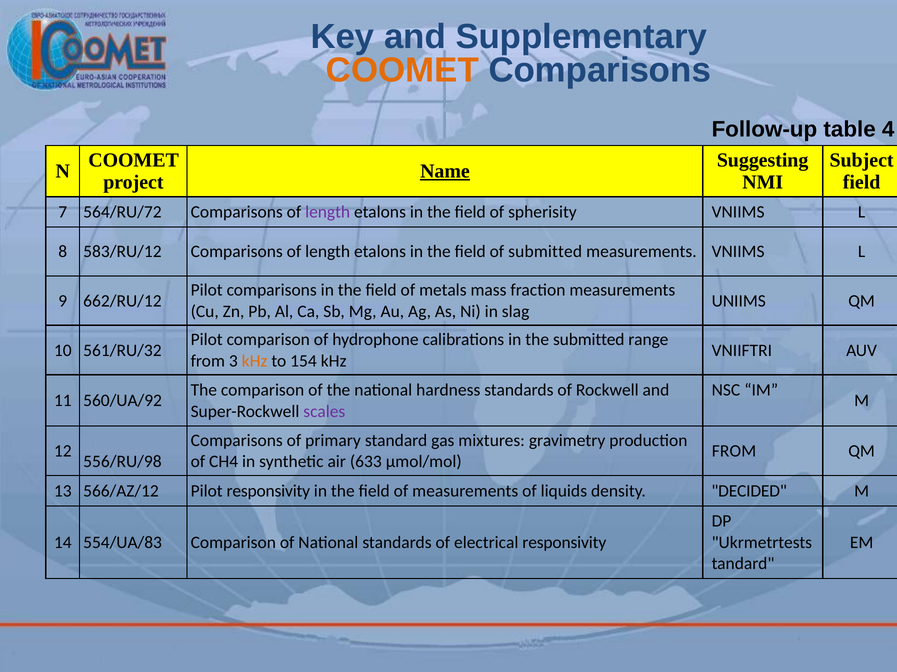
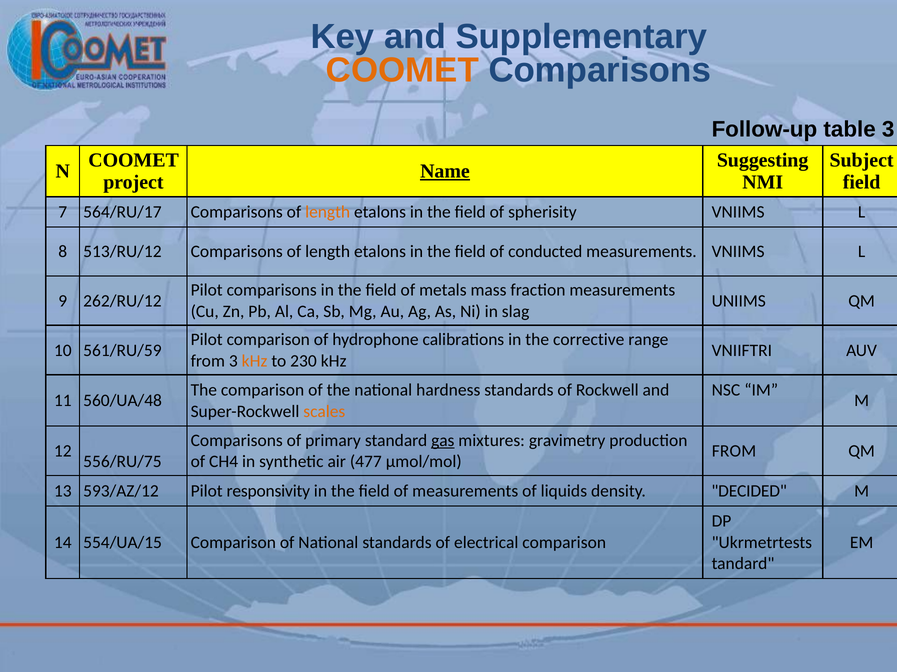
table 4: 4 -> 3 (888, 130)
564/RU/72: 564/RU/72 -> 564/RU/17 (122, 212)
length colour: purple -> orange (328, 212)
583/RU/12: 583/RU/12 -> 513/RU/12 (122, 252)
of submitted: submitted -> conducted (545, 252)
662/RU/12: 662/RU/12 -> 262/RU/12 (122, 301)
the submitted: submitted -> corrective (589, 340)
561/RU/32: 561/RU/32 -> 561/RU/59 (122, 351)
154: 154 -> 230 (303, 361)
560/UA/92: 560/UA/92 -> 560/UA/48 (123, 401)
scales colour: purple -> orange (324, 412)
gas underline: none -> present (443, 441)
556/RU/98: 556/RU/98 -> 556/RU/75 (122, 462)
633: 633 -> 477 (366, 462)
566/AZ/12: 566/AZ/12 -> 593/AZ/12 (121, 492)
554/UA/83: 554/UA/83 -> 554/UA/15 (123, 543)
electrical responsivity: responsivity -> comparison (564, 543)
